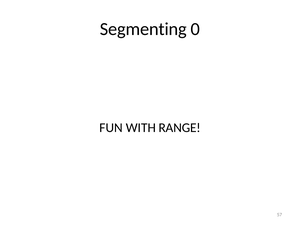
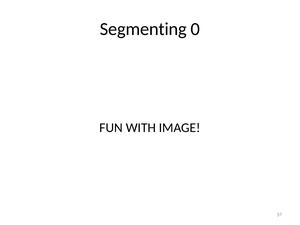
RANGE: RANGE -> IMAGE (180, 128)
